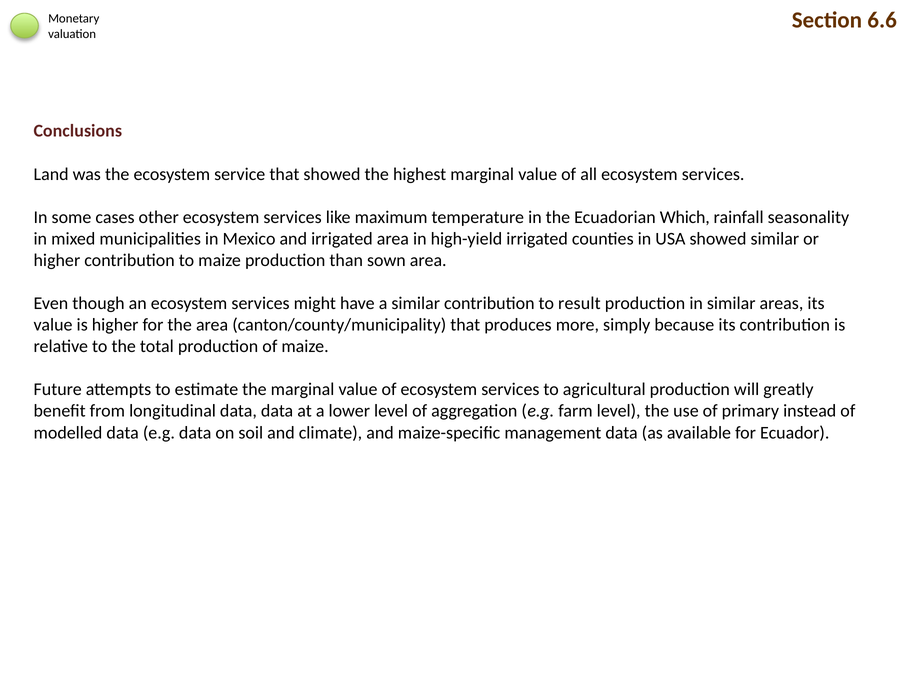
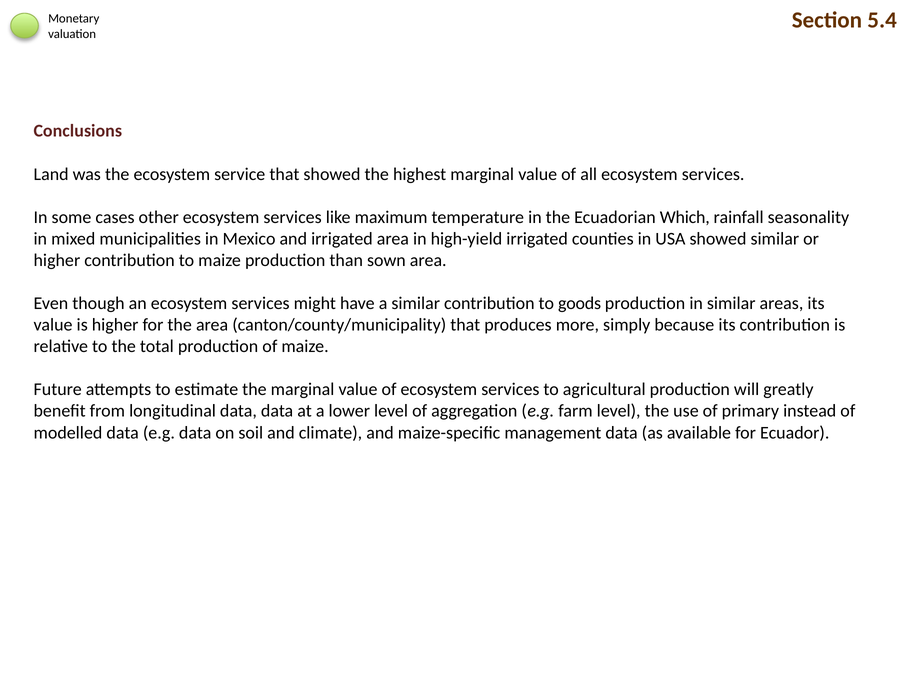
6.6: 6.6 -> 5.4 (882, 20)
result: result -> goods (580, 303)
